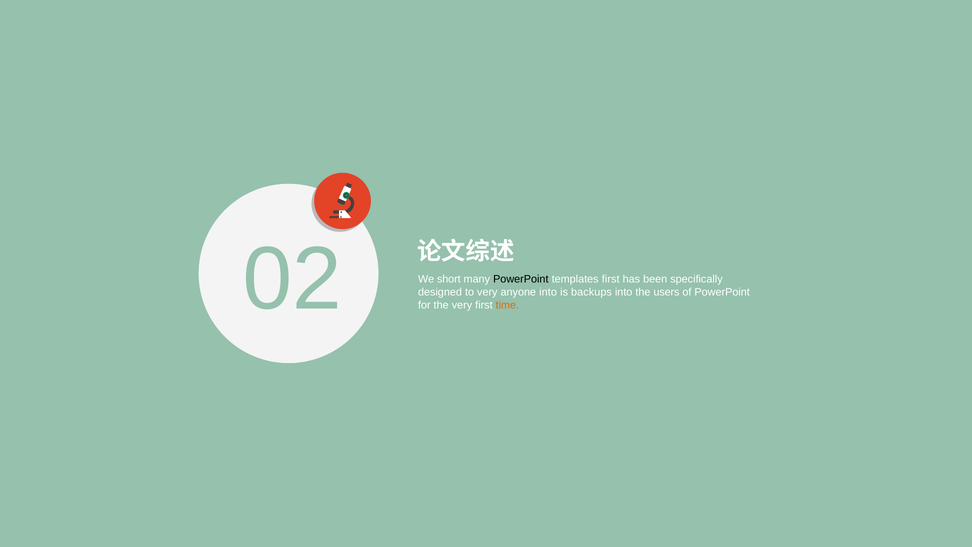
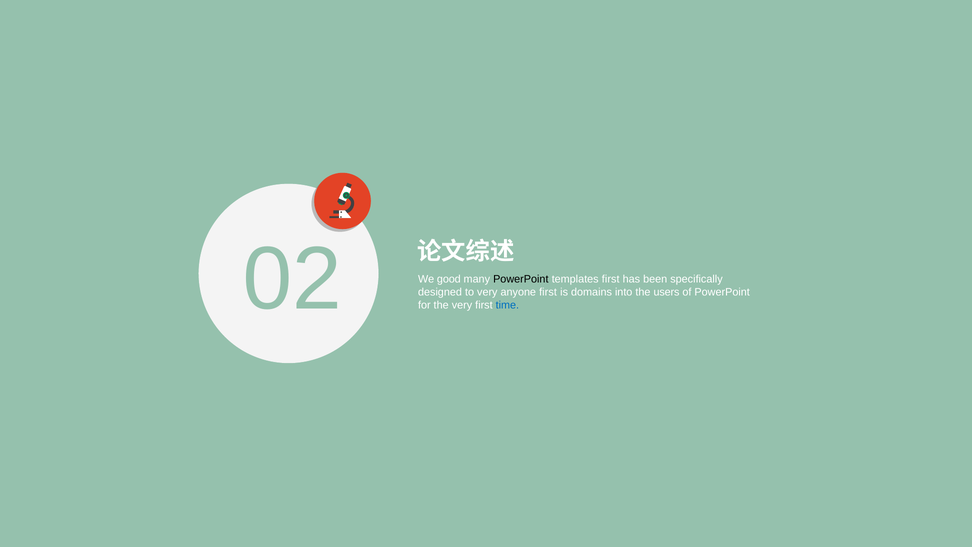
short: short -> good (449, 279)
anyone into: into -> first (548, 292)
backups: backups -> domains (592, 292)
time colour: orange -> blue (507, 305)
